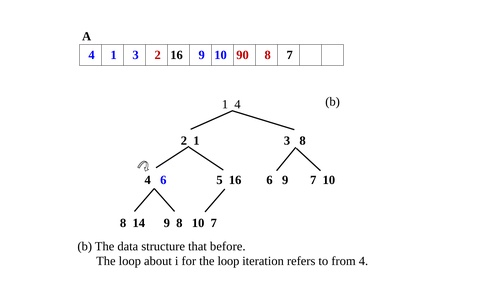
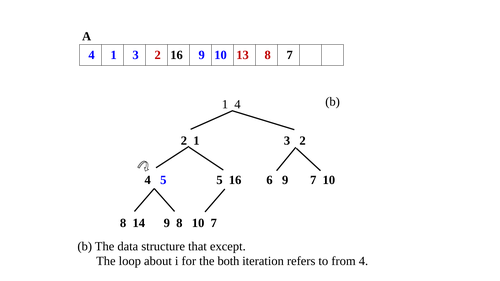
90: 90 -> 13 (243, 55)
2 1 3 8: 8 -> 2 (303, 141)
4 6: 6 -> 5 (163, 180)
before: before -> except (228, 246)
for the loop: loop -> both (228, 261)
